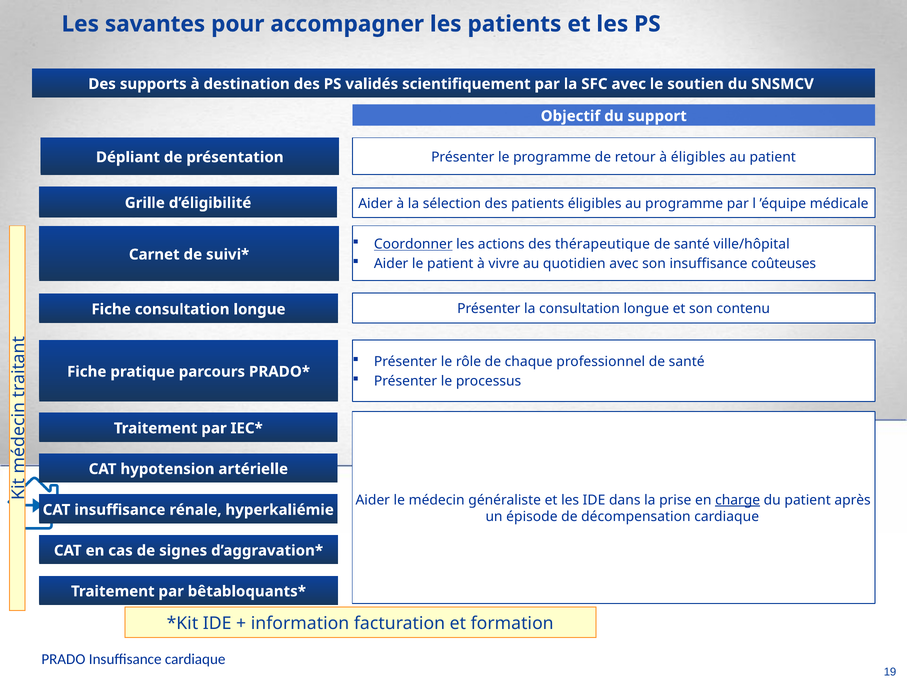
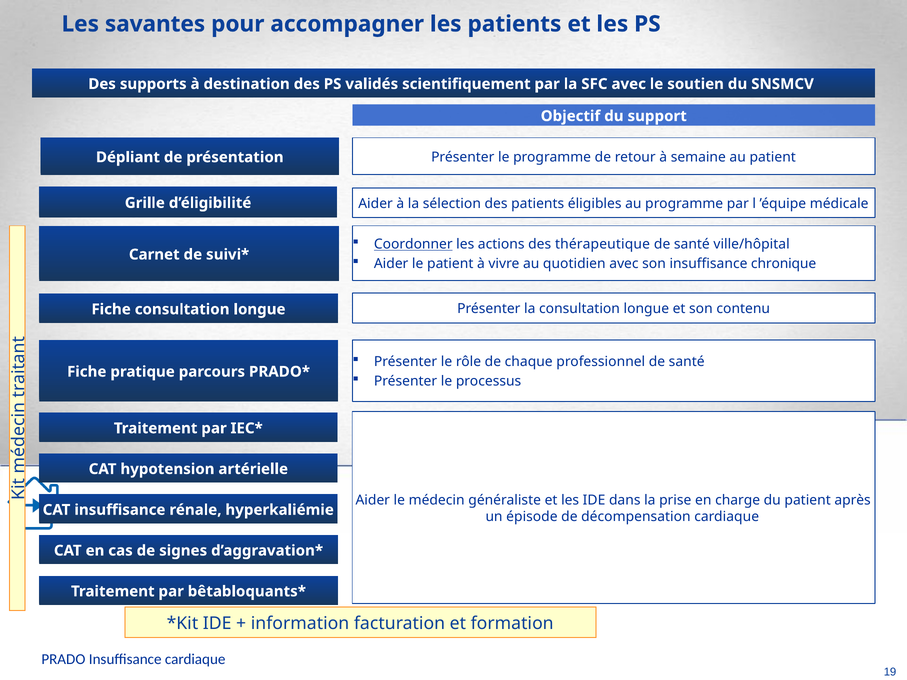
à éligibles: éligibles -> semaine (698, 157)
coûteuses: coûteuses -> chronique (784, 264)
charge underline: present -> none (738, 500)
